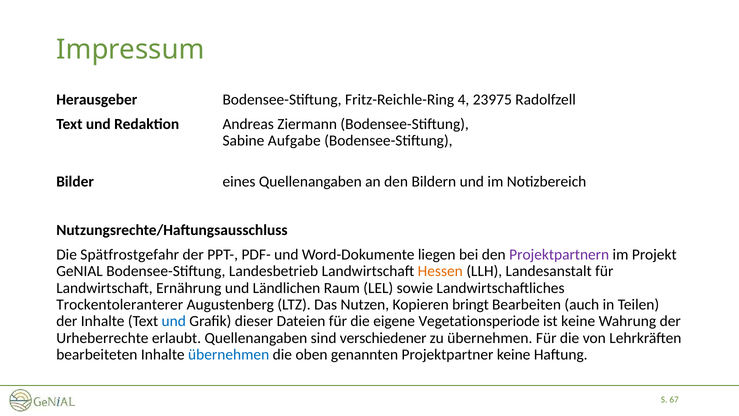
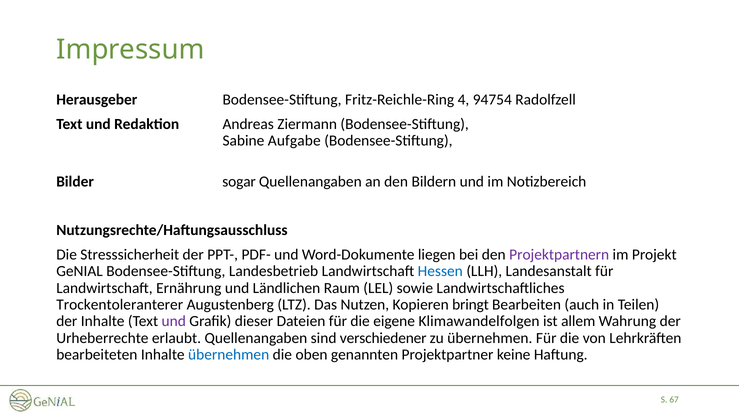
23975: 23975 -> 94754 (492, 100)
eines: eines -> sogar (239, 182)
Spätfrostgefahr: Spätfrostgefahr -> Stresssicherheit (130, 255)
Hessen colour: orange -> blue (440, 271)
und colour: blue -> purple (174, 321)
Vegetationsperiode: Vegetationsperiode -> Klimawandelfolgen (479, 321)
ist keine: keine -> allem (578, 321)
